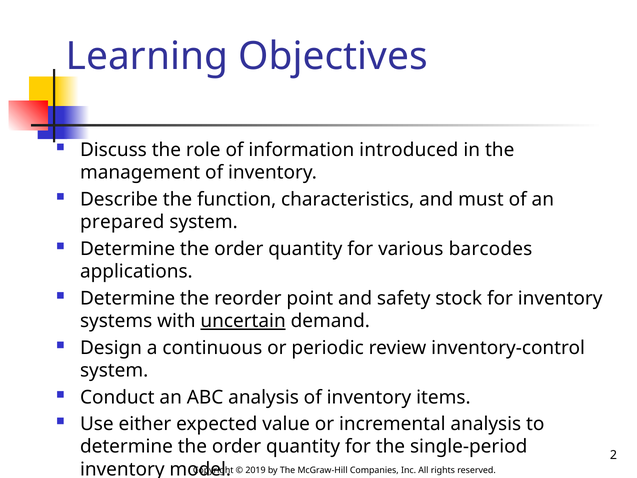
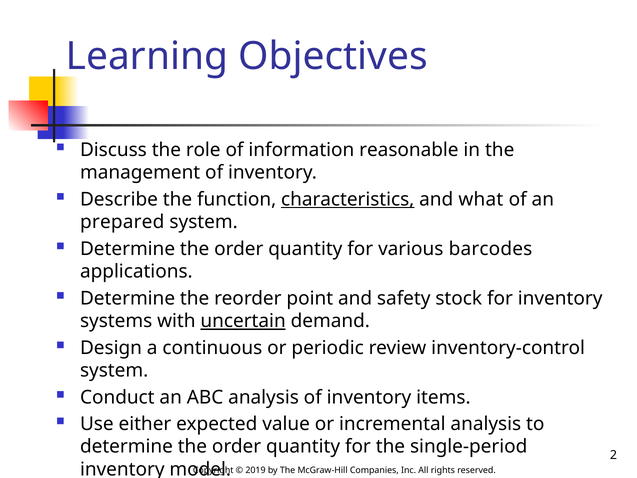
introduced: introduced -> reasonable (409, 150)
characteristics underline: none -> present (348, 199)
must: must -> what (481, 199)
